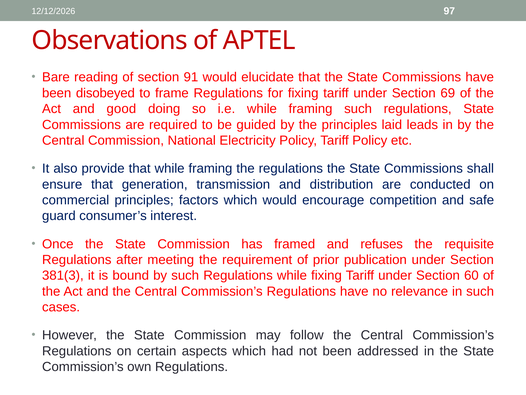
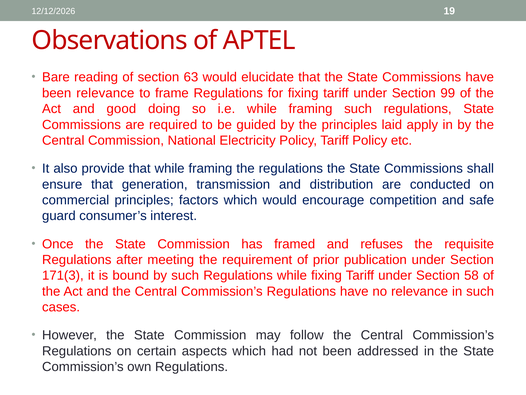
97: 97 -> 19 (449, 11)
91: 91 -> 63 (191, 77)
been disobeyed: disobeyed -> relevance (105, 93)
69: 69 -> 99 (448, 93)
leads: leads -> apply (422, 125)
381(3: 381(3 -> 171(3 (63, 275)
60: 60 -> 58 (471, 275)
